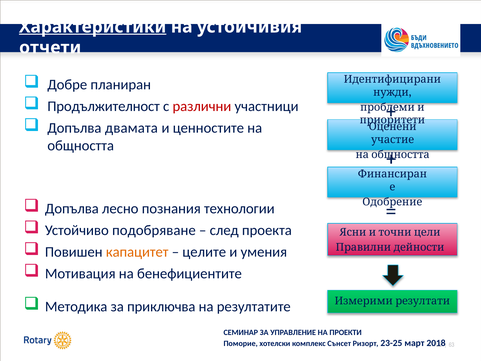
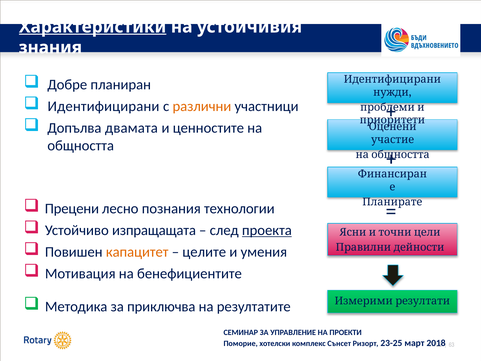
отчети: отчети -> знания (50, 48)
Продължителност: Продължителност -> Идентифицирани (103, 106)
различни colour: red -> orange (202, 106)
Одобрение: Одобрение -> Планирате (392, 202)
Допълва: Допълва -> Прецени (72, 209)
подобряване: подобряване -> изпращащата (154, 230)
проекта underline: none -> present (267, 230)
